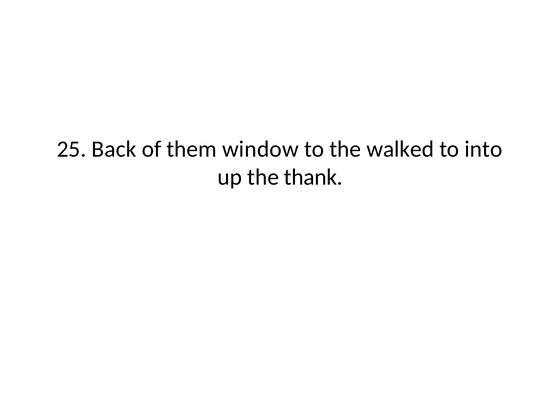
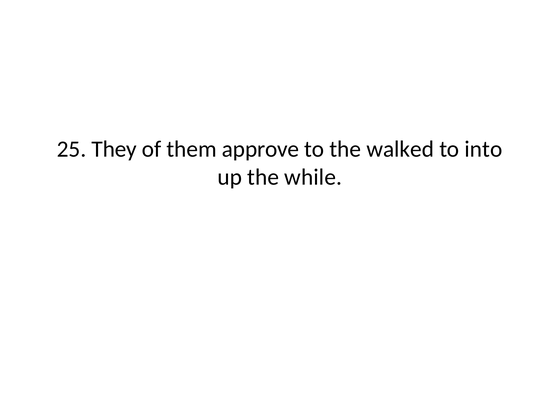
Back: Back -> They (114, 149)
window: window -> approve (261, 149)
thank: thank -> while (313, 177)
